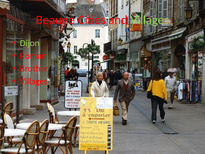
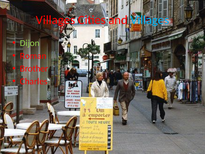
Beaune: Beaune -> Villages (55, 20)
Villages colour: light green -> light blue (150, 20)
Villages: Villages -> Charles (34, 81)
